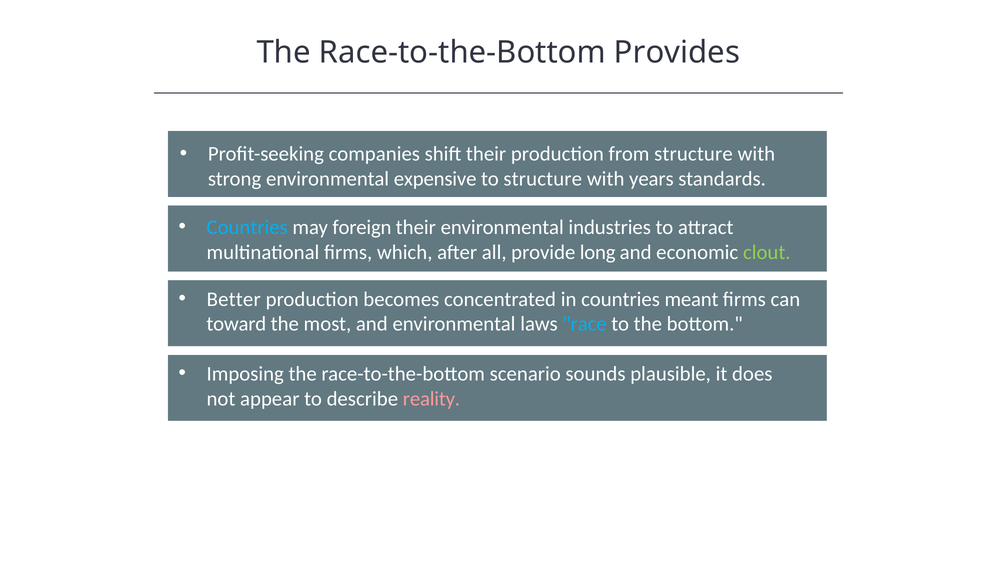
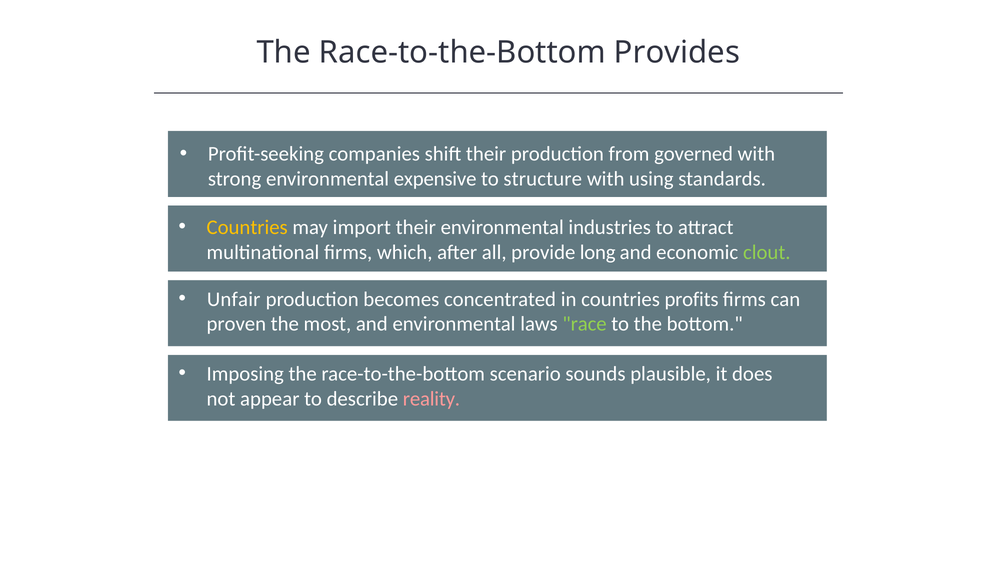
from structure: structure -> governed (694, 154)
years: years -> using (651, 179)
Countries colour: light blue -> yellow (247, 227)
foreign: foreign -> import (362, 227)
Better: Better -> Unfair (234, 299)
meant: meant -> profits (692, 299)
toward: toward -> proven (236, 324)
race colour: light blue -> light green (585, 324)
